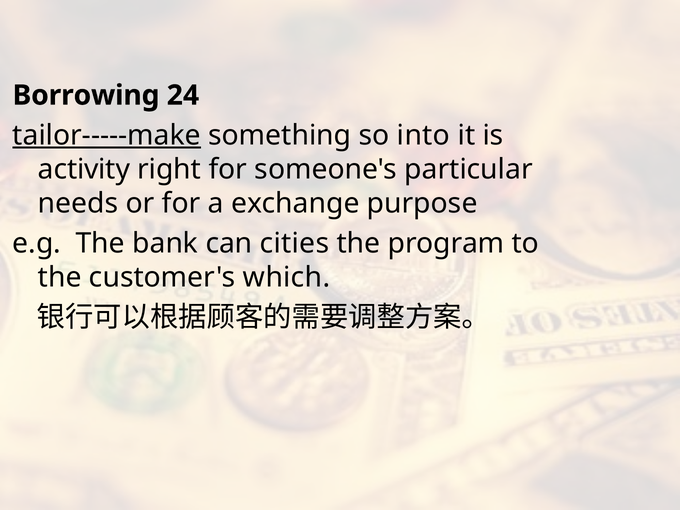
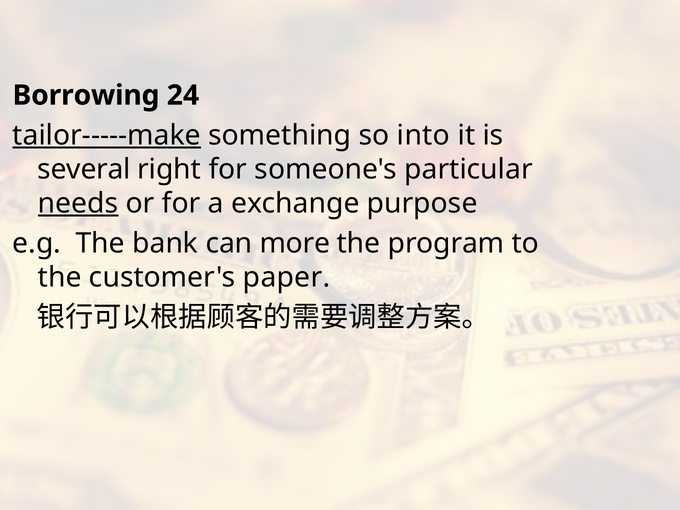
activity: activity -> several (84, 169)
needs underline: none -> present (78, 203)
cities: cities -> more (295, 243)
which: which -> paper (287, 277)
